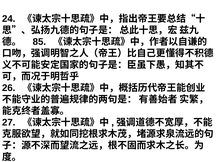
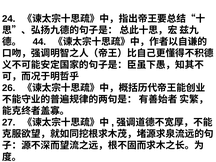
85: 85 -> 44 (39, 42)
